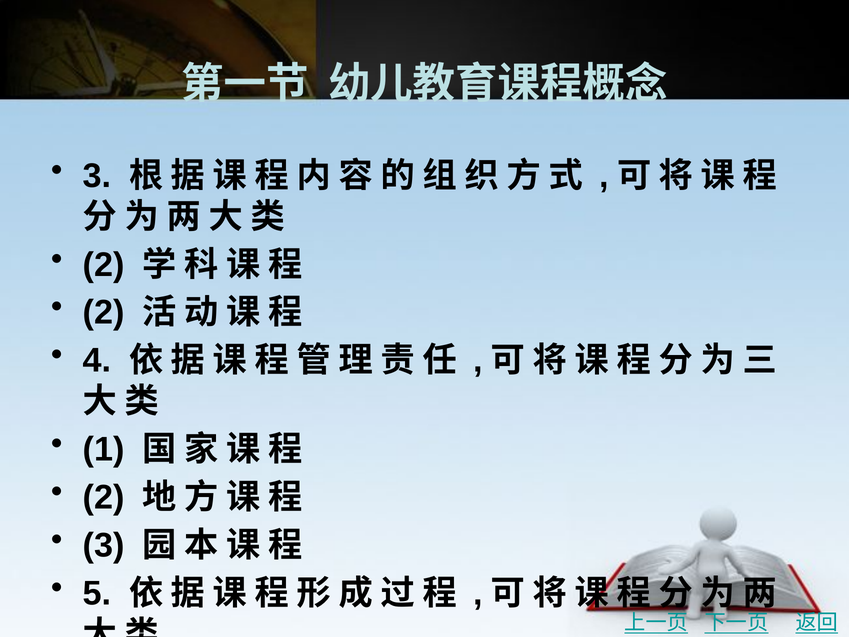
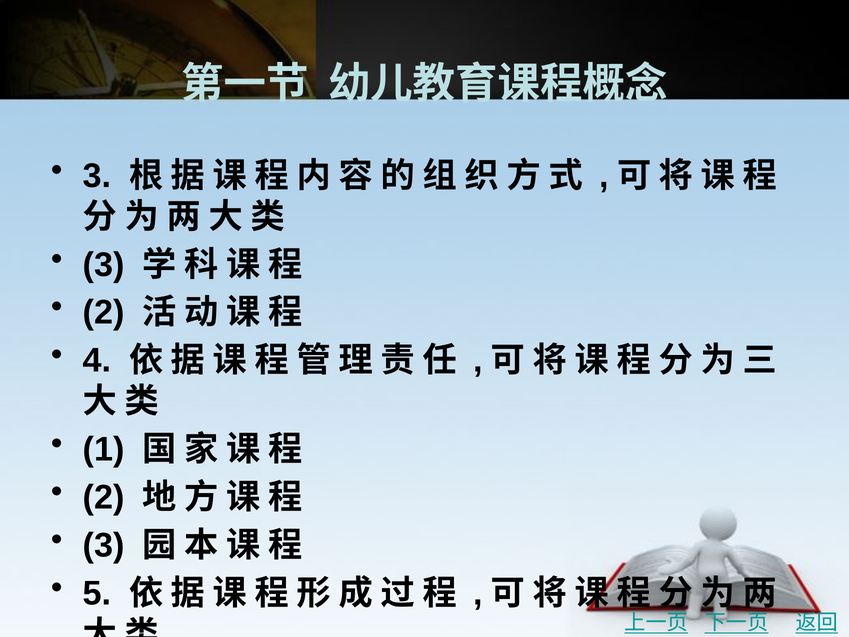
2: 2 -> 3 (104, 265)
